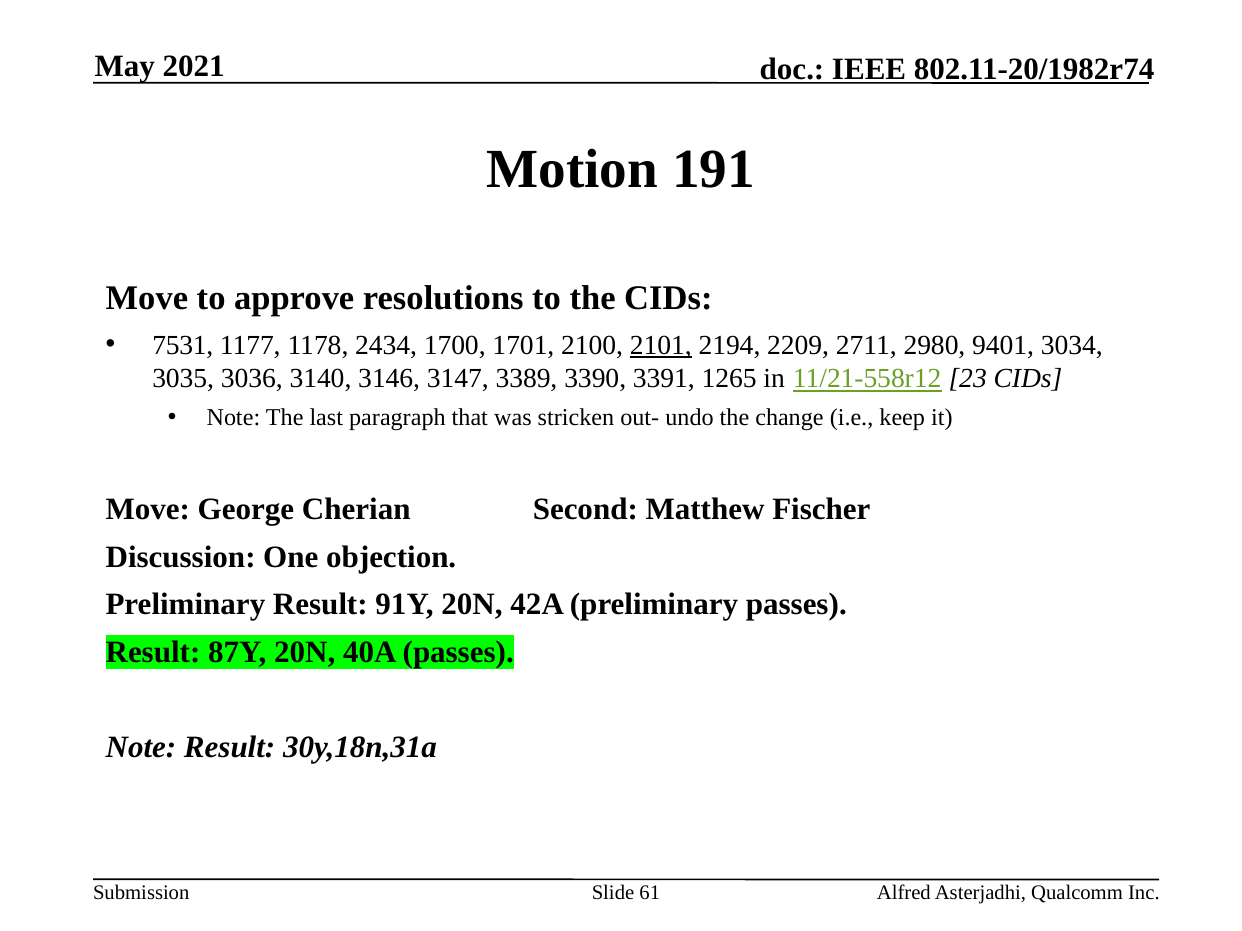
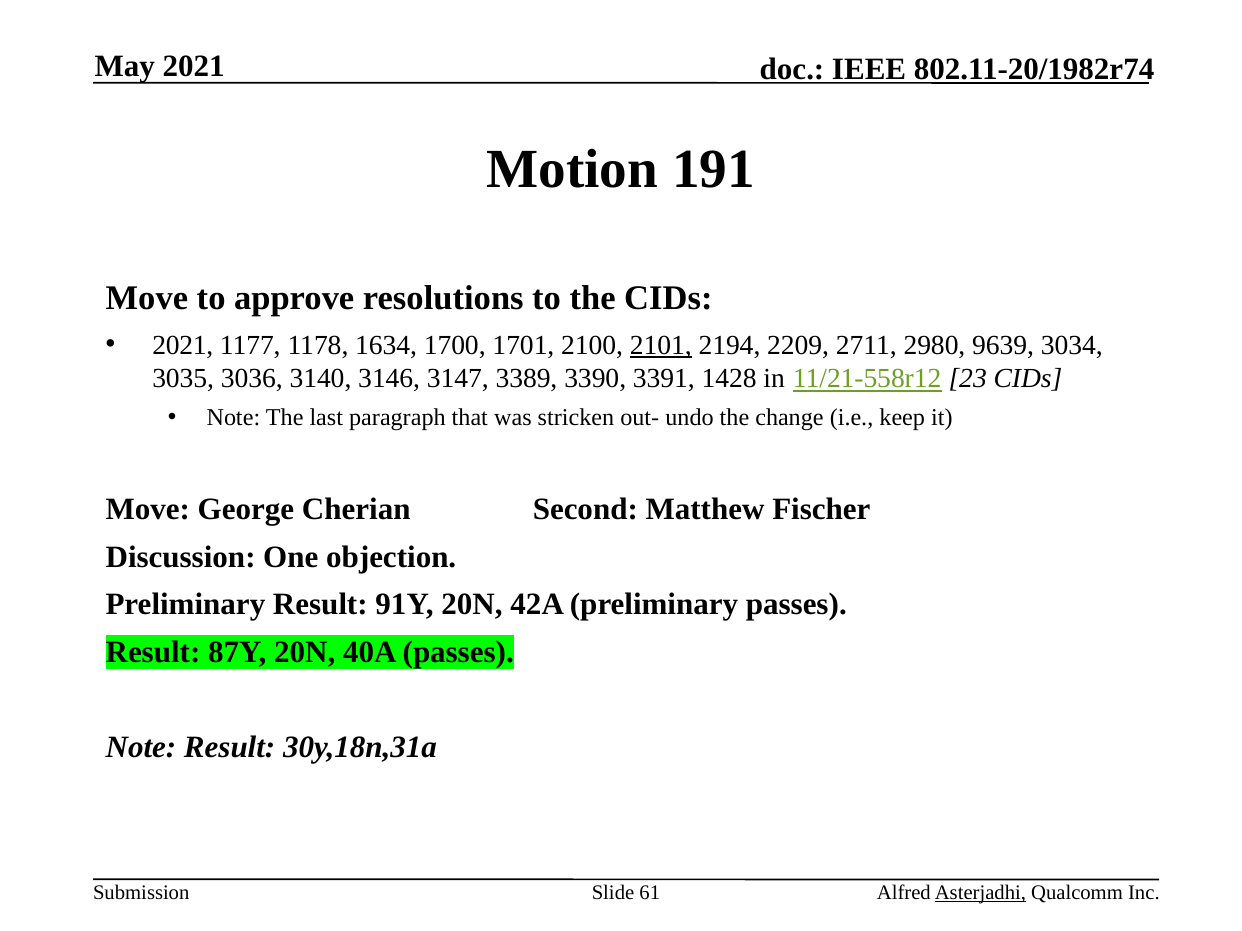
7531: 7531 -> 2021 (183, 346)
2434: 2434 -> 1634 (386, 346)
9401: 9401 -> 9639 (1003, 346)
1265: 1265 -> 1428 (729, 379)
Asterjadhi underline: none -> present (980, 893)
